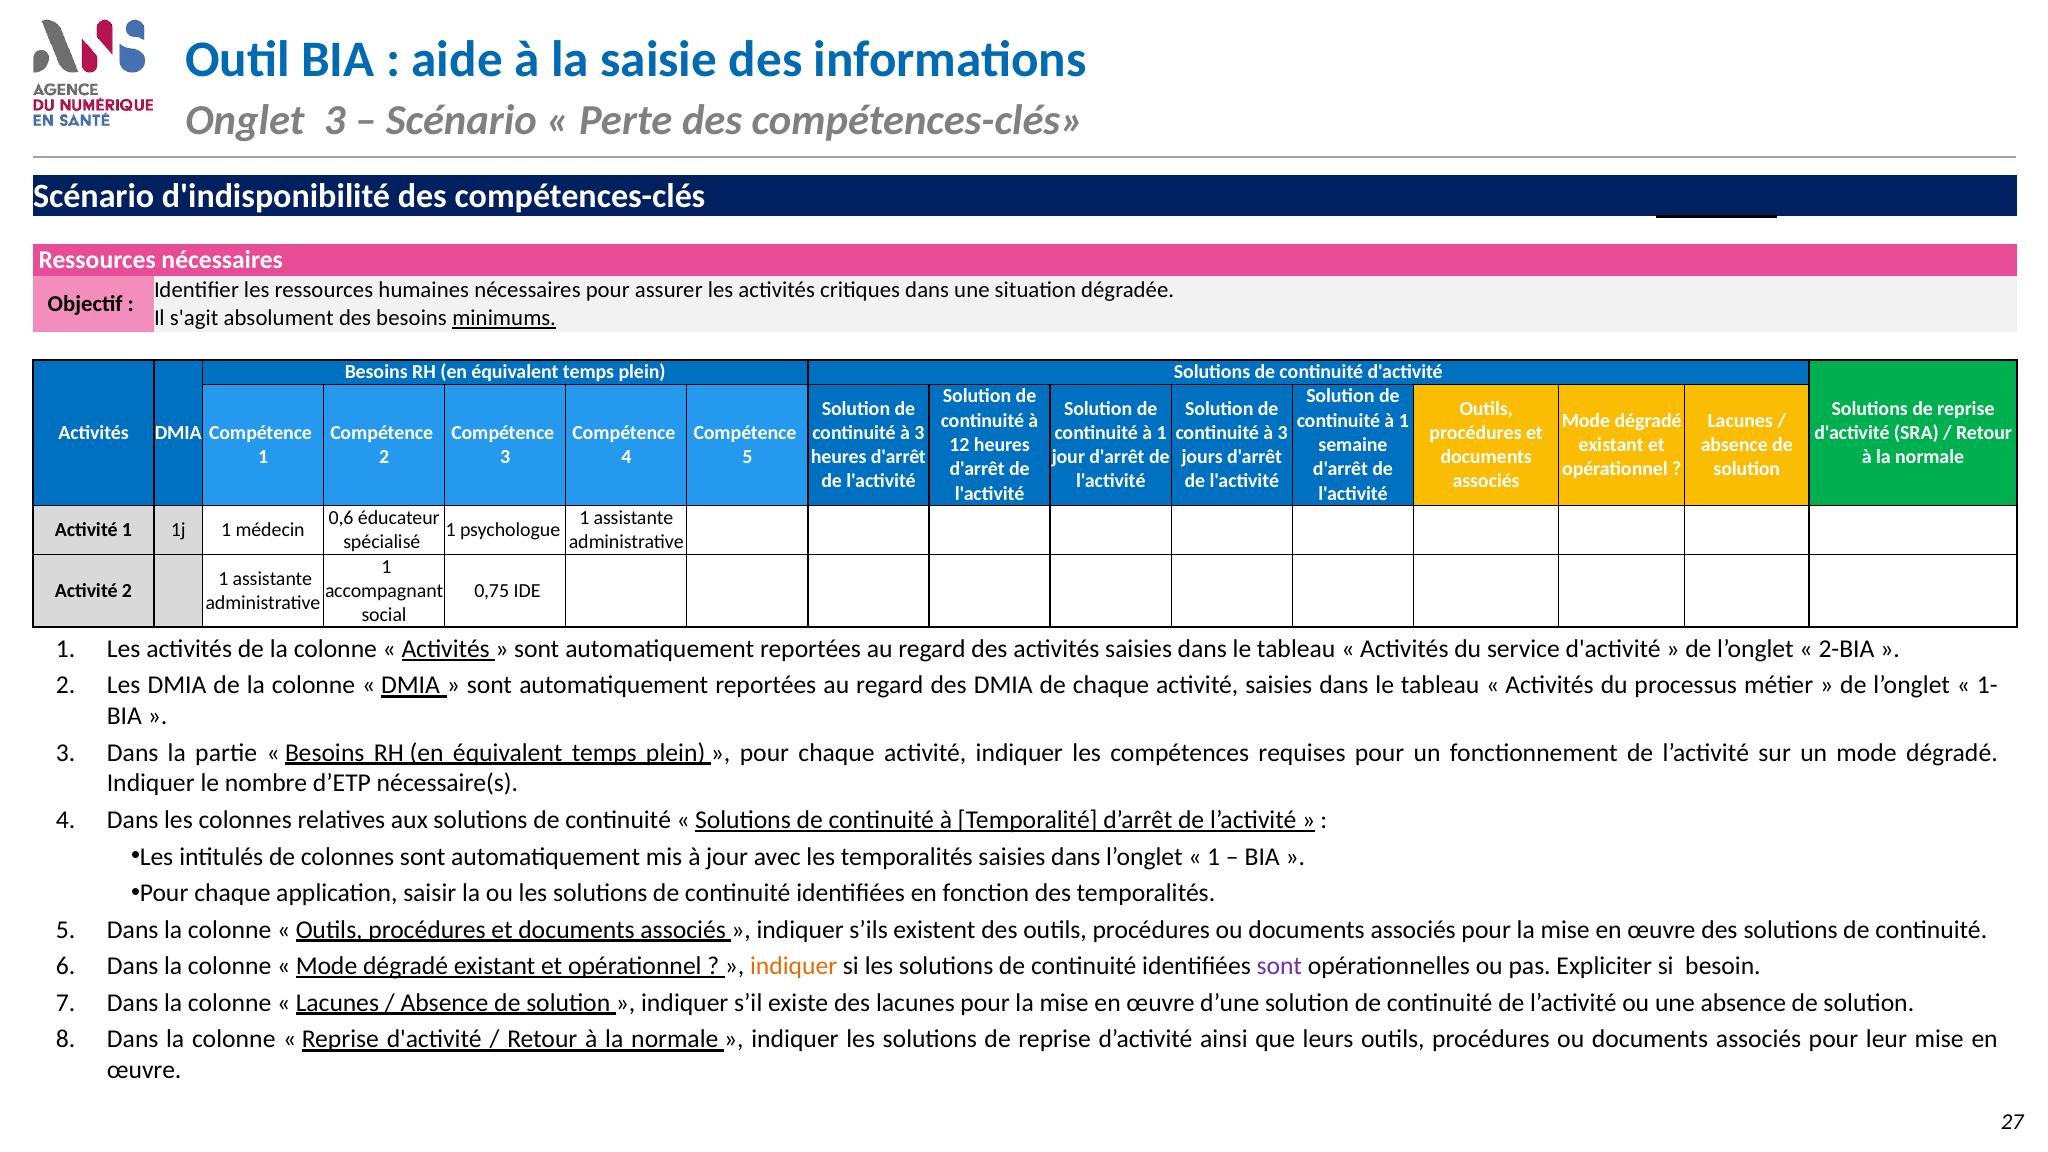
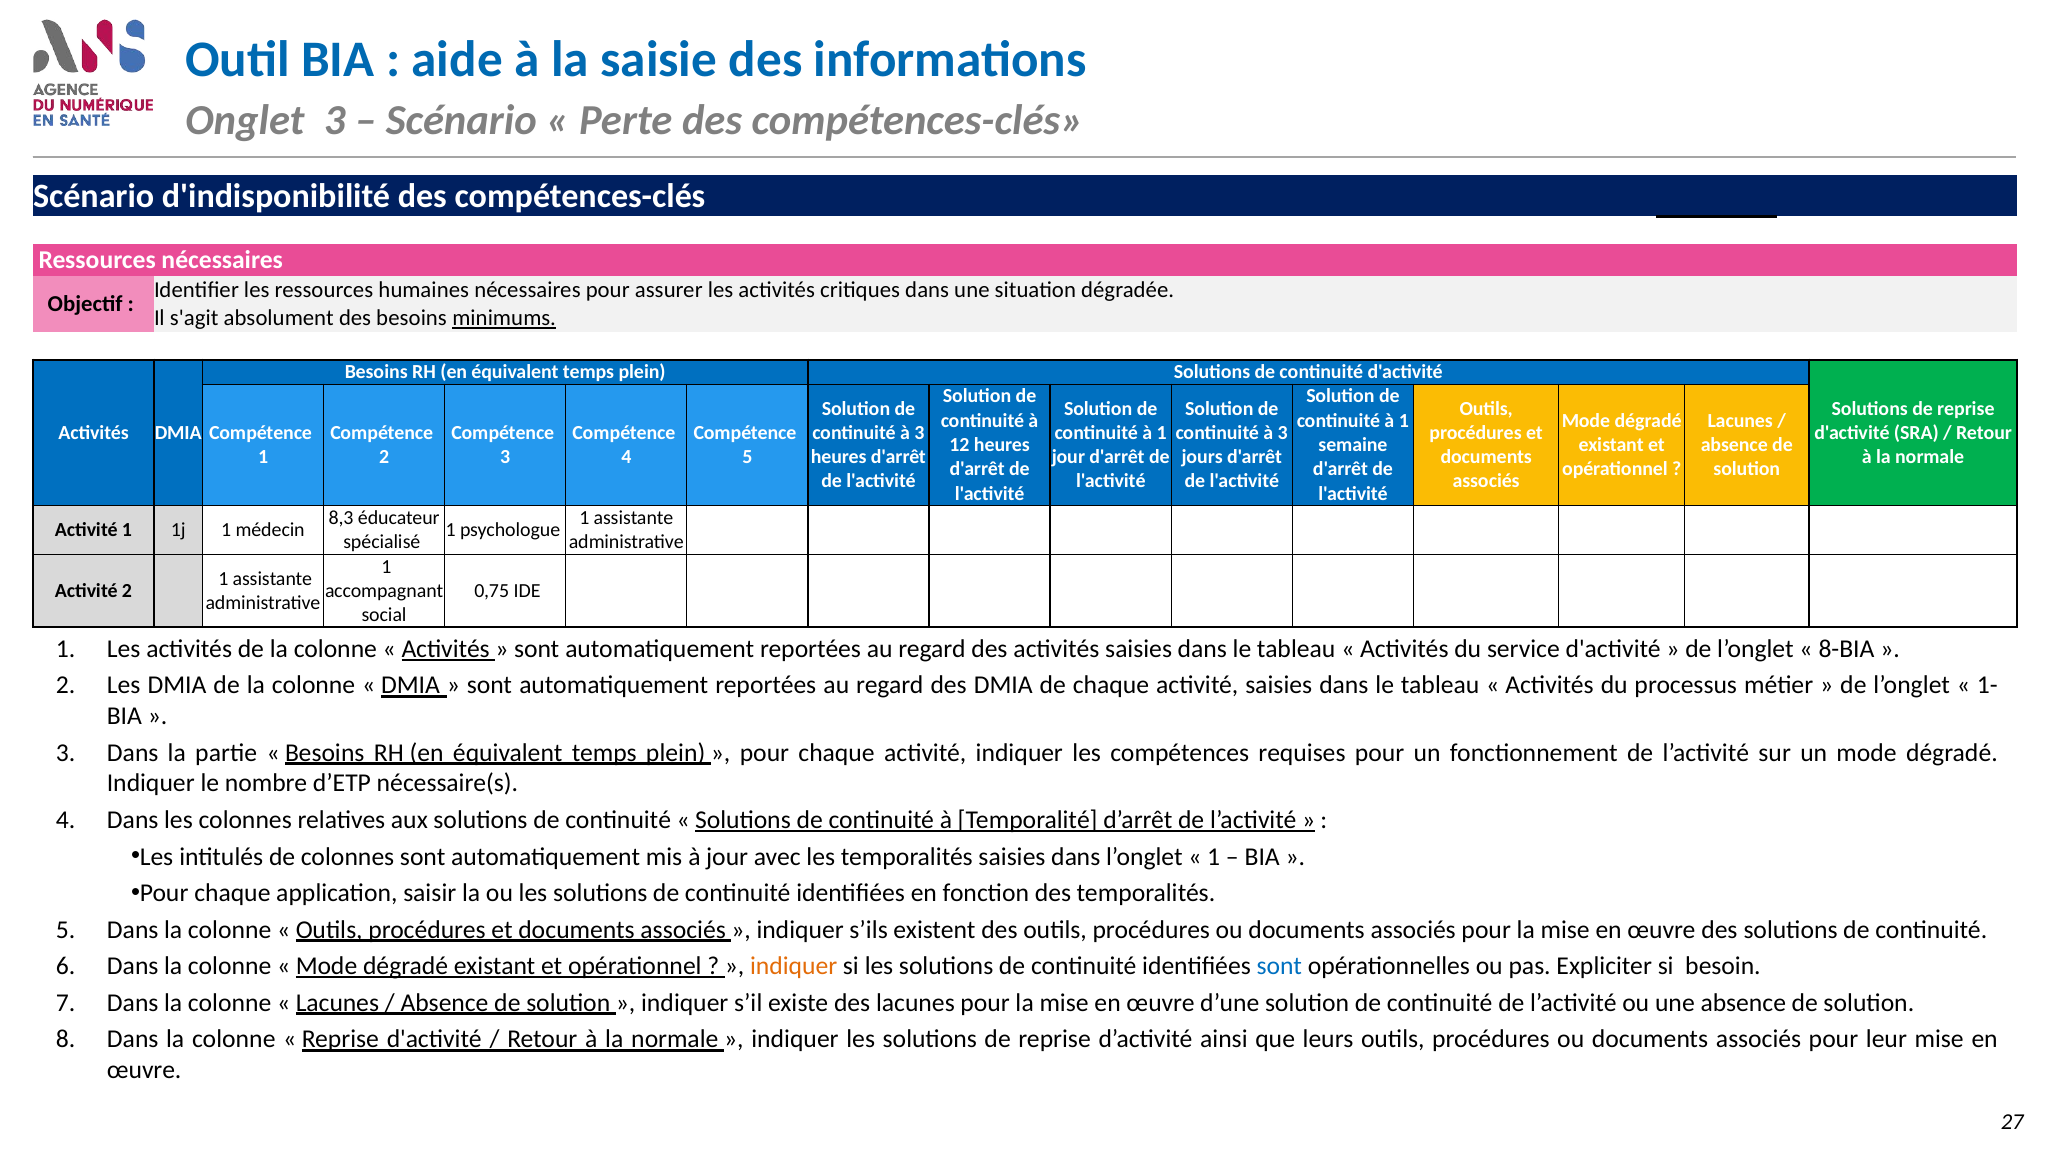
0,6: 0,6 -> 8,3 (341, 518)
2-BIA: 2-BIA -> 8-BIA (1846, 649)
sont colour: purple -> blue (1279, 966)
